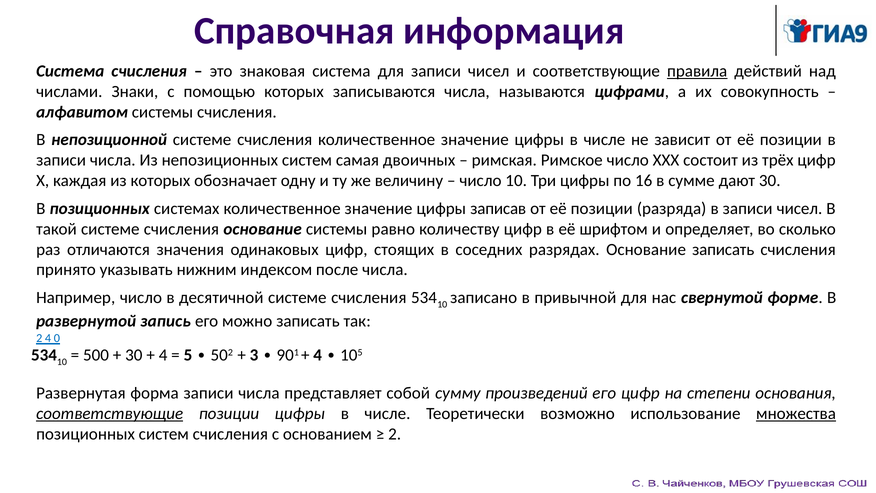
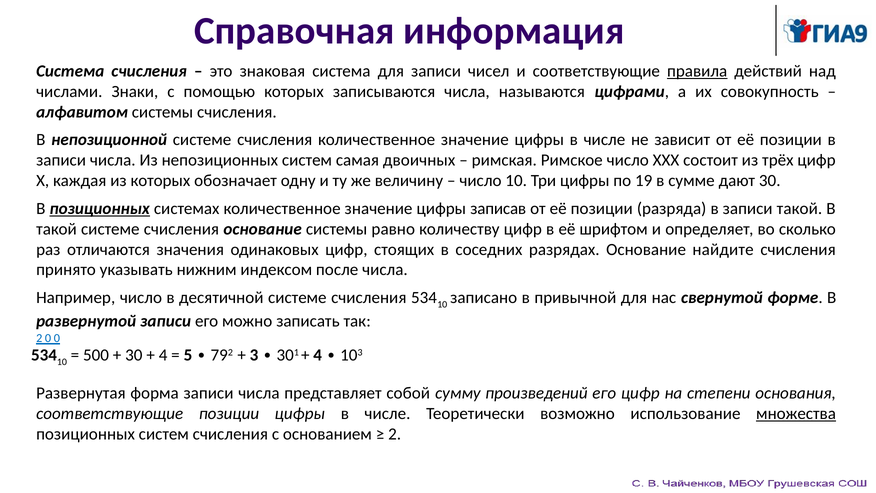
16: 16 -> 19 (644, 181)
позиционных underline: none -> present (100, 208)
в записи чисел: чисел -> такой (799, 208)
Основание записать: записать -> найдите (723, 249)
развернутой запись: запись -> записи (166, 321)
2 4: 4 -> 0 (48, 338)
3 90: 90 -> 30 (285, 355)
5: 5 -> 3 (360, 352)
50: 50 -> 79 (219, 355)
соответствующие underline: present -> none (110, 414)
